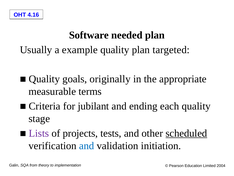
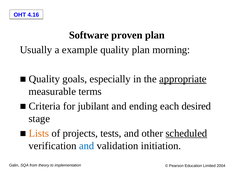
needed: needed -> proven (127, 35)
targeted: targeted -> morning (171, 50)
originally: originally -> especially (110, 79)
appropriate underline: none -> present (183, 79)
each quality: quality -> desired (196, 106)
Lists colour: purple -> orange (39, 133)
